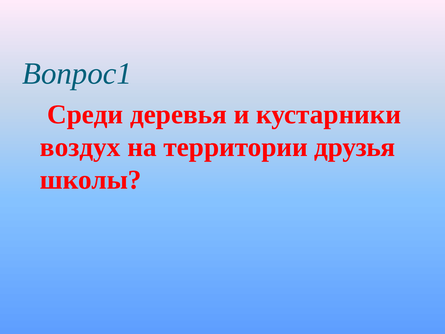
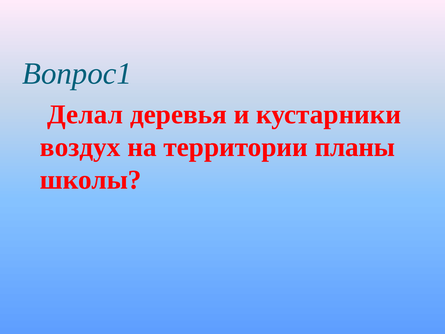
Среди: Среди -> Делал (85, 115)
друзья: друзья -> планы (355, 147)
